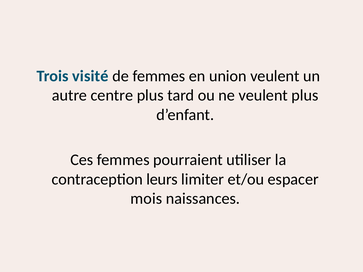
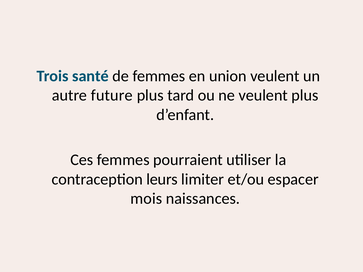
visité: visité -> santé (90, 76)
centre: centre -> future (112, 96)
